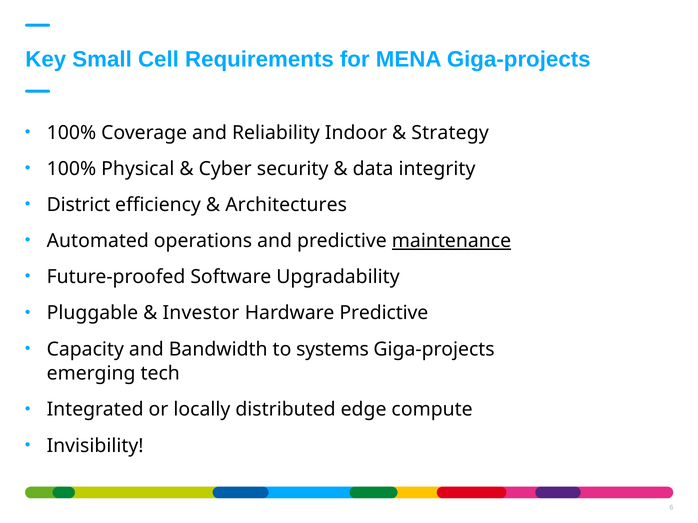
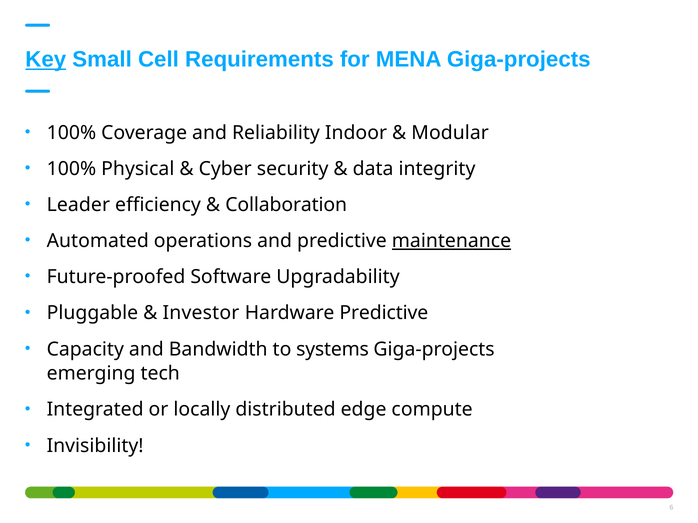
Key underline: none -> present (46, 60)
Strategy: Strategy -> Modular (450, 133)
District: District -> Leader (78, 205)
Architectures: Architectures -> Collaboration (286, 205)
